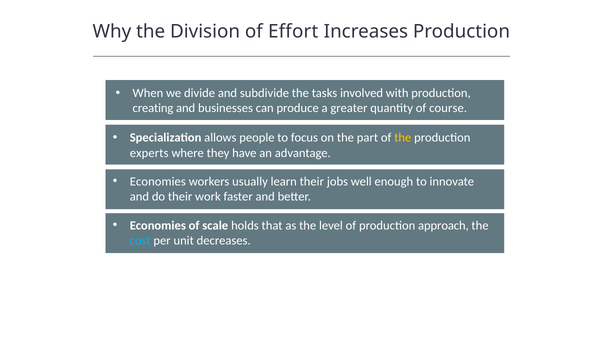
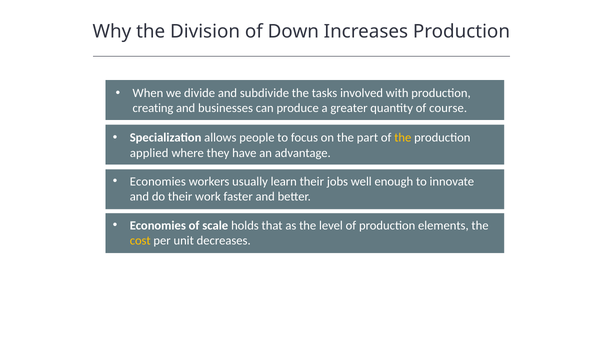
Effort: Effort -> Down (293, 32)
experts: experts -> applied (149, 153)
approach: approach -> elements (443, 226)
cost colour: light blue -> yellow (140, 241)
